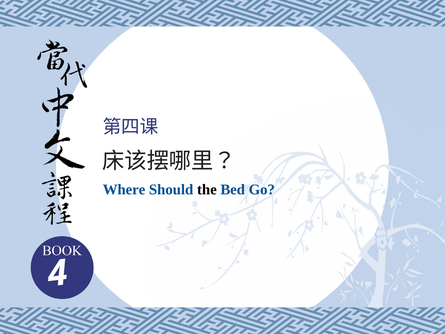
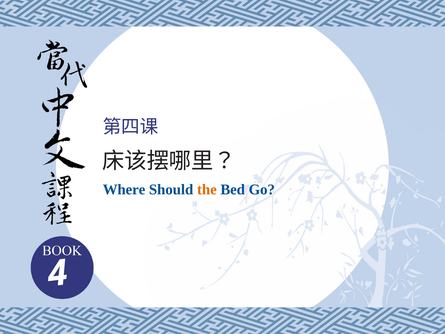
the colour: black -> orange (207, 190)
